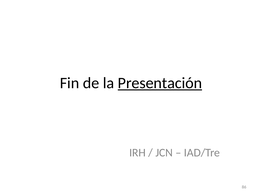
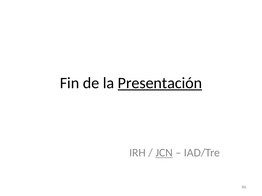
JCN underline: none -> present (164, 153)
